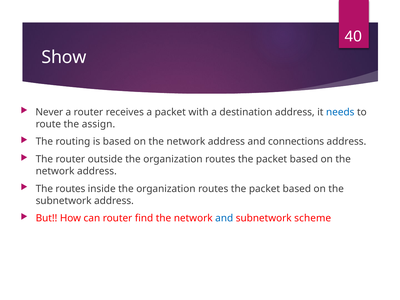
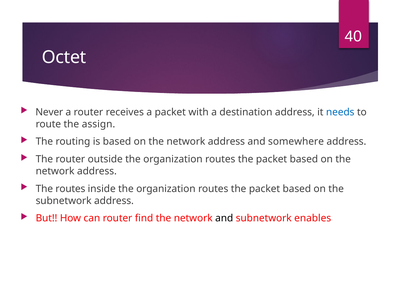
Show: Show -> Octet (64, 57)
connections: connections -> somewhere (296, 142)
and colour: blue -> black (224, 218)
scheme: scheme -> enables (313, 218)
